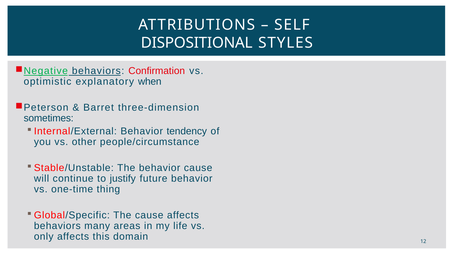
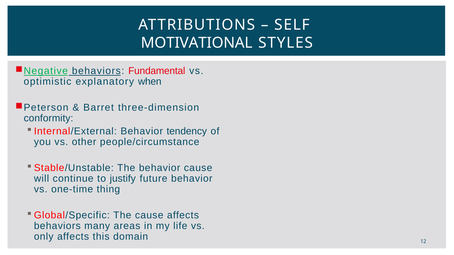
DISPOSITIONAL: DISPOSITIONAL -> MOTIVATIONAL (197, 43)
Confirmation: Confirmation -> Fundamental (157, 71)
sometimes: sometimes -> conformity (49, 118)
